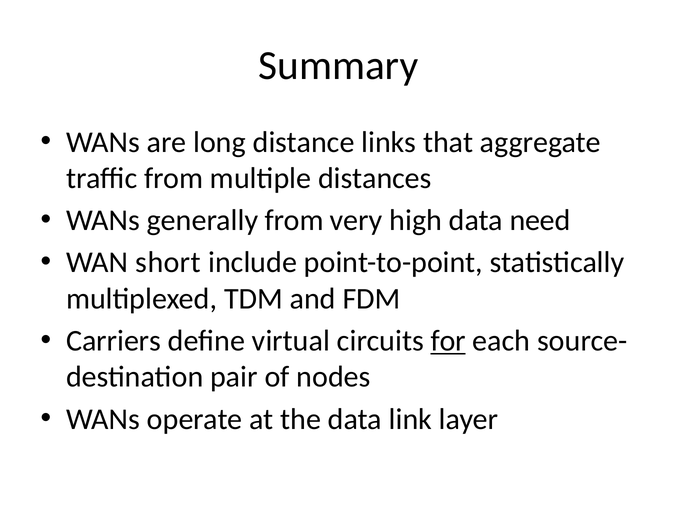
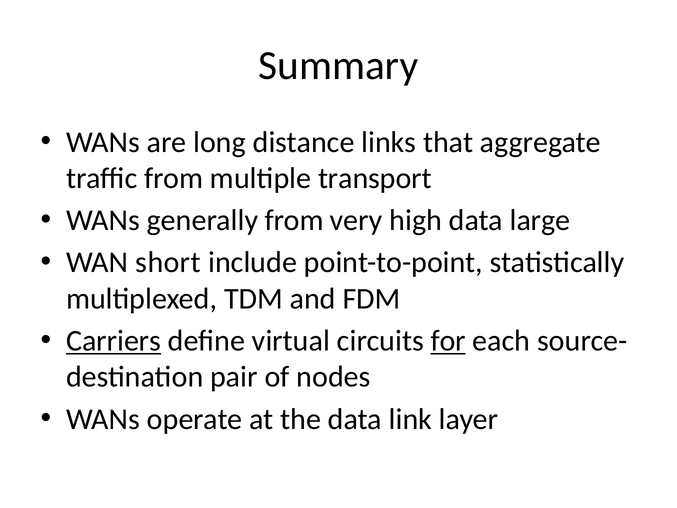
distances: distances -> transport (375, 178)
need: need -> large (540, 220)
Carriers underline: none -> present (114, 341)
